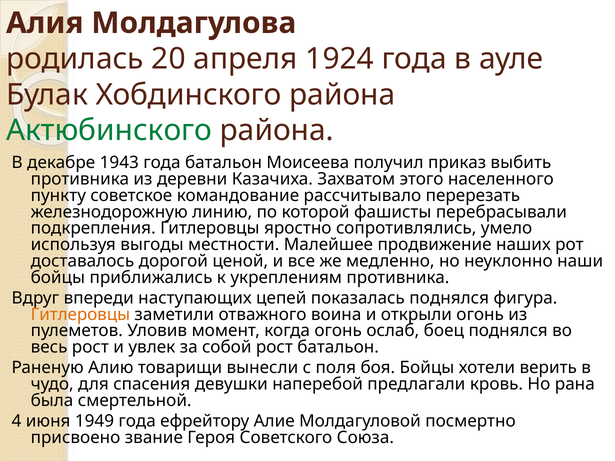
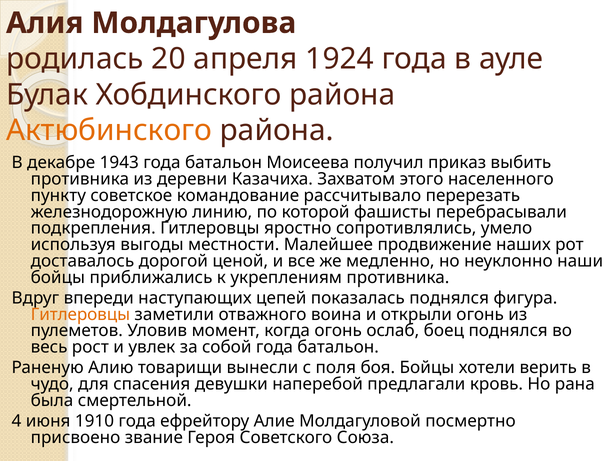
Актюбинского colour: green -> orange (109, 131)
собой рост: рост -> года (274, 347)
1949: 1949 -> 1910 (94, 421)
